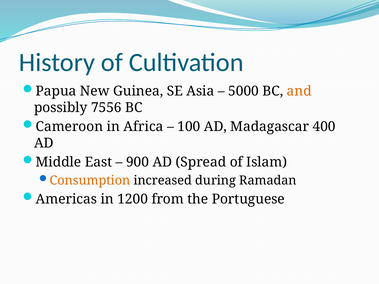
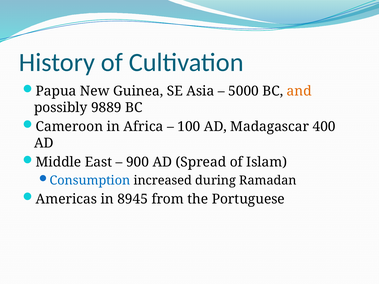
7556: 7556 -> 9889 (106, 108)
Consumption colour: orange -> blue (90, 181)
1200: 1200 -> 8945 (133, 199)
